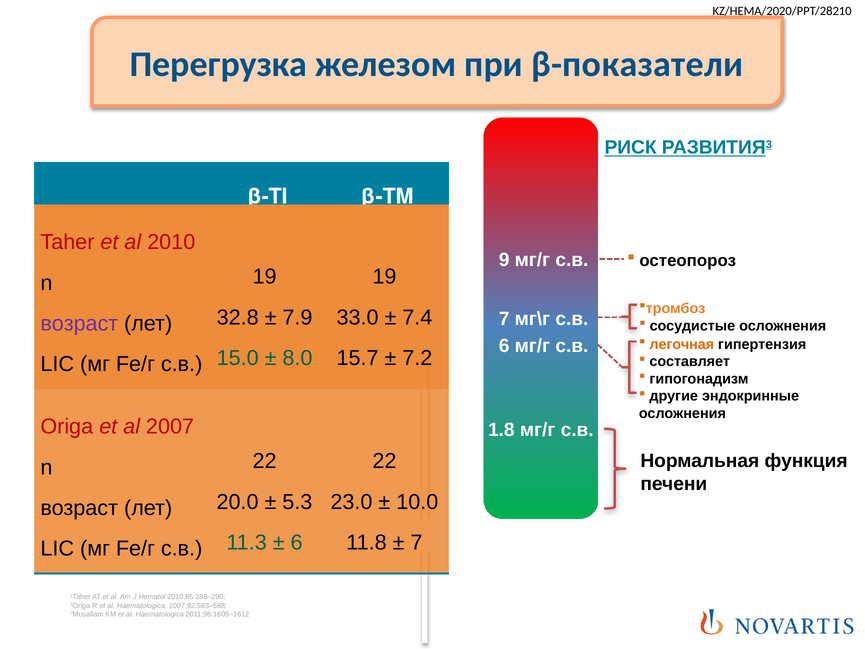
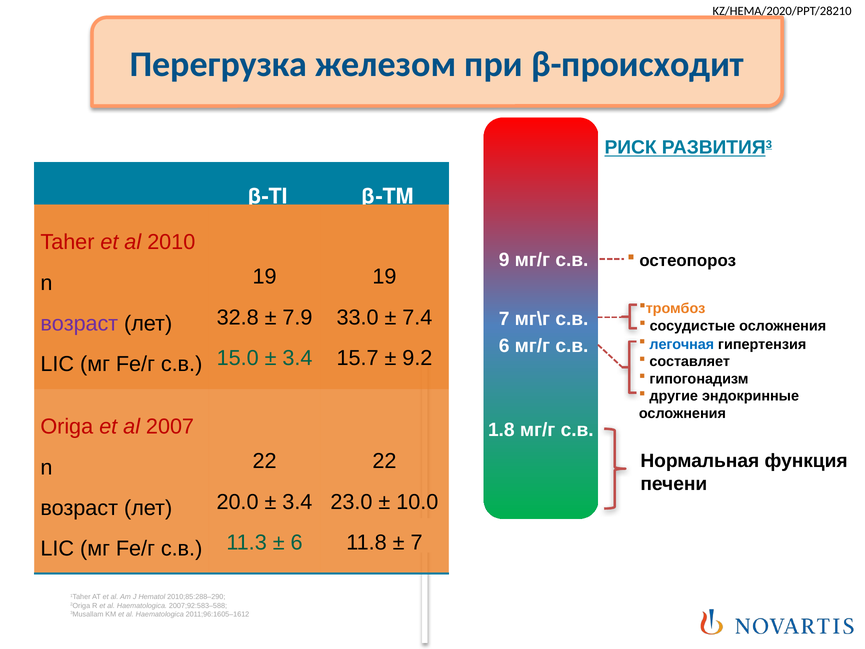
β-показатели: β-показатели -> β-происходит (638, 64)
легочная colour: orange -> blue (682, 344)
8.0: 8.0 -> 3.4 (297, 358)
7.2: 7.2 -> 9.2 (417, 358)
5.3: 5.3 -> 3.4 (297, 502)
